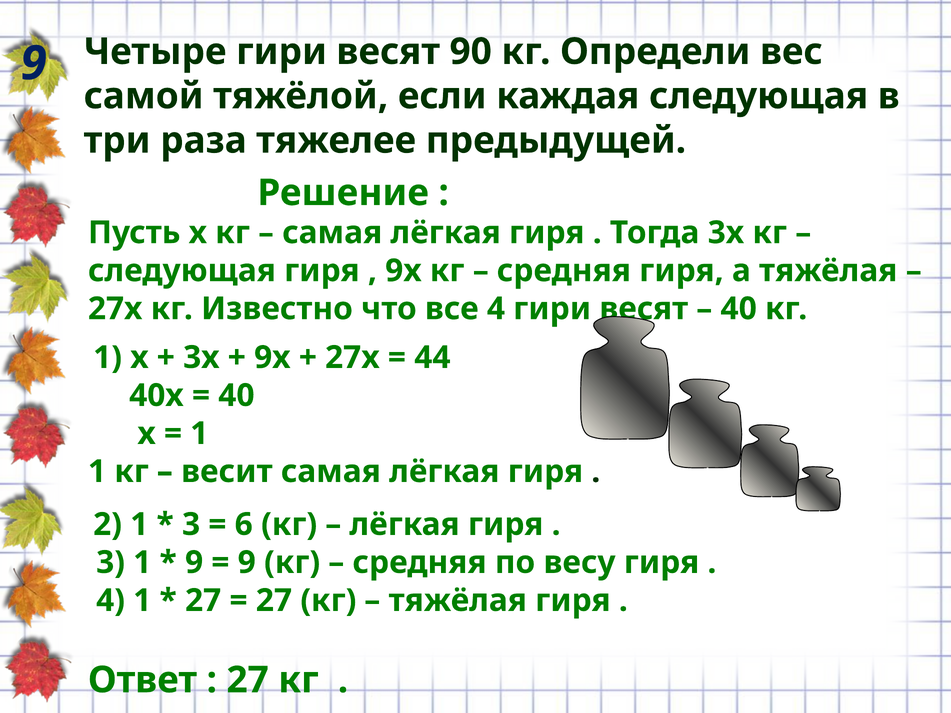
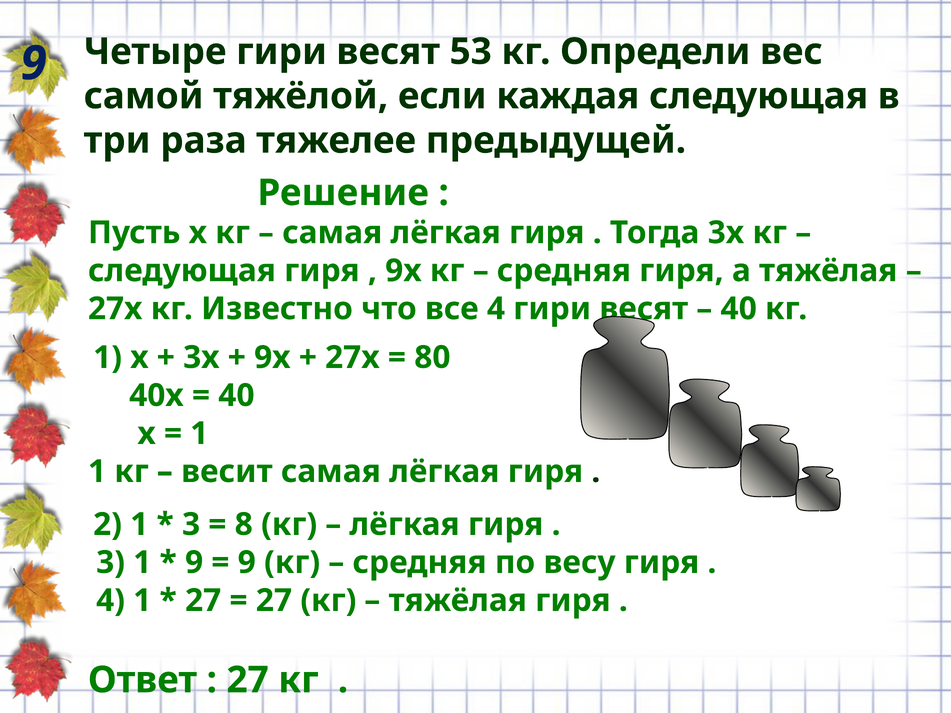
90: 90 -> 53 (471, 52)
44: 44 -> 80 (432, 358)
6: 6 -> 8 (244, 525)
